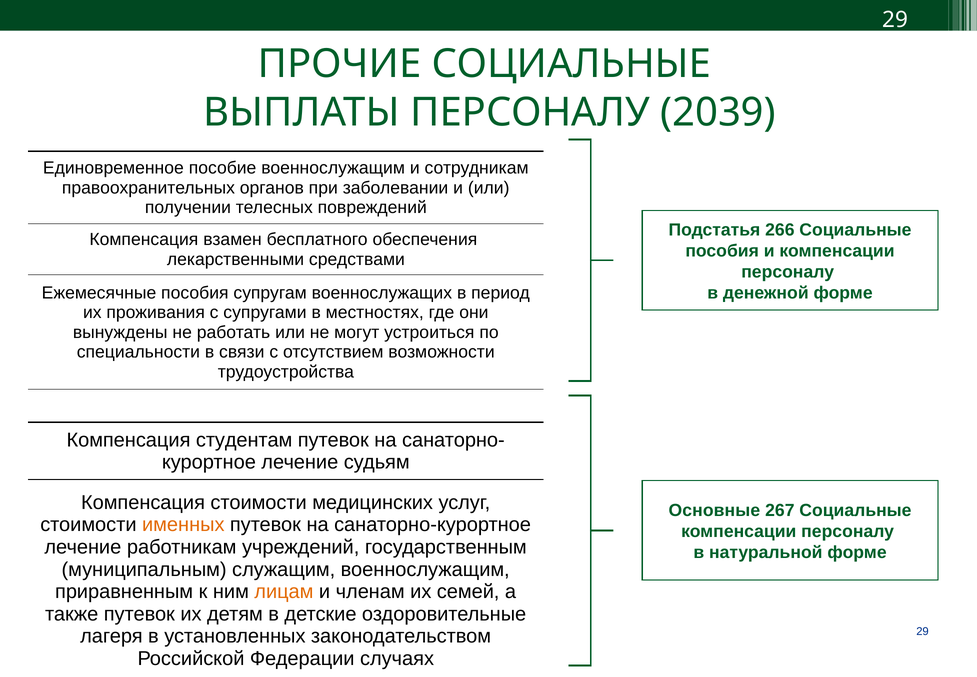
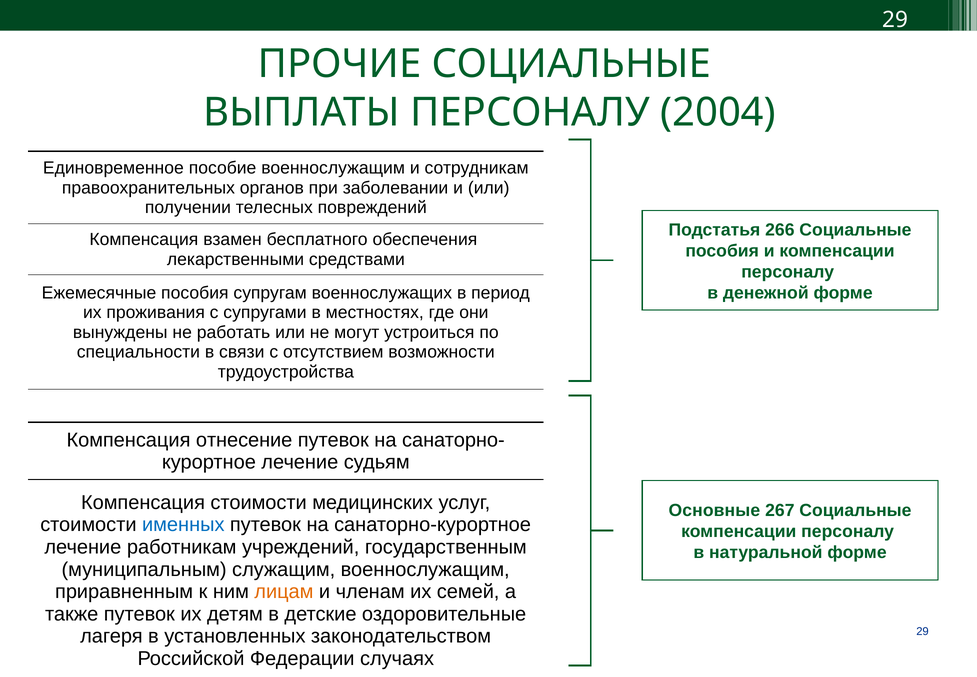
2039: 2039 -> 2004 (718, 112)
студентам: студентам -> отнесение (244, 440)
именных colour: orange -> blue (183, 524)
